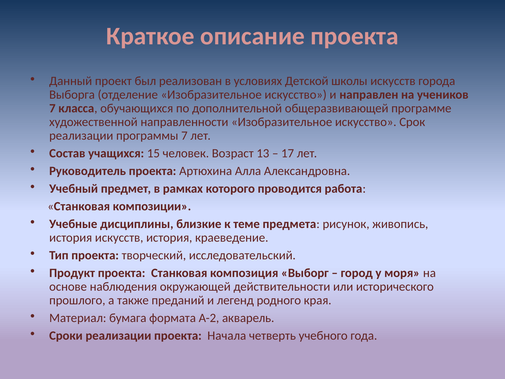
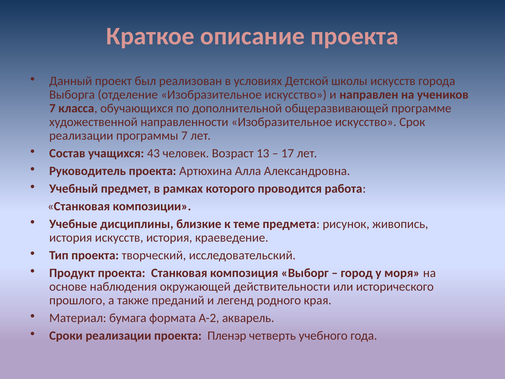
15: 15 -> 43 (153, 153)
Начала: Начала -> Пленэр (227, 336)
